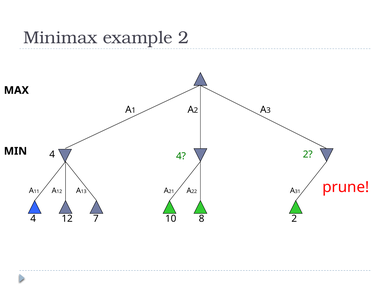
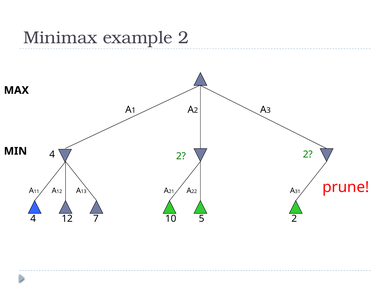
4: 4 -> 2 (181, 156)
8: 8 -> 5 (202, 219)
